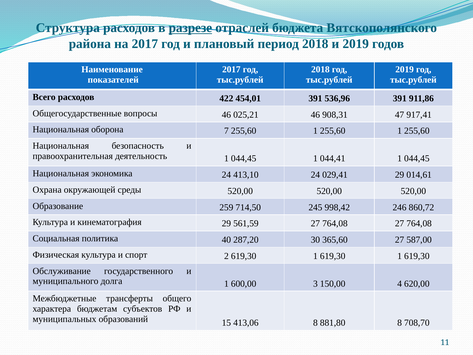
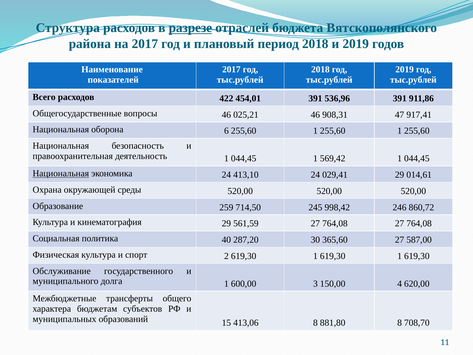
7: 7 -> 6 (226, 131)
044,41: 044,41 -> 569,42 (333, 158)
Национальная underline: none -> present (61, 173)
